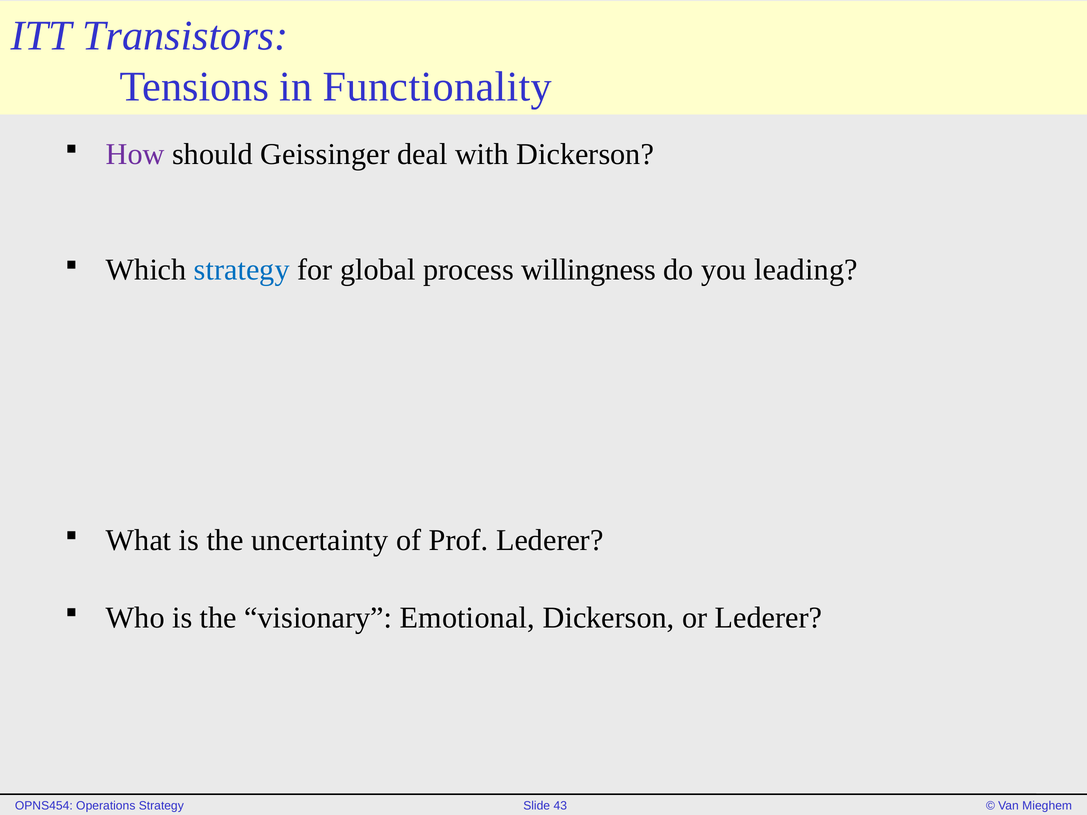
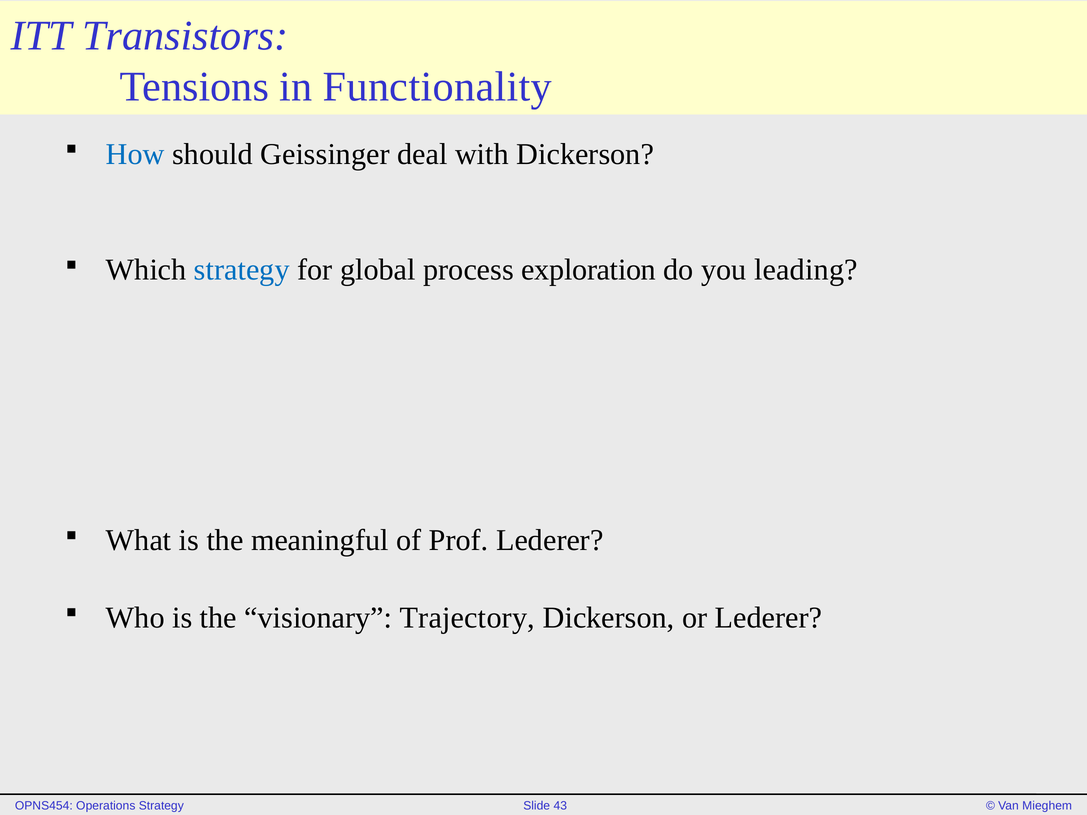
How colour: purple -> blue (135, 154)
willingness: willingness -> exploration (589, 270)
uncertainty: uncertainty -> meaningful (320, 541)
Emotional: Emotional -> Trajectory (467, 618)
